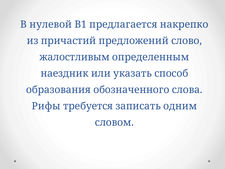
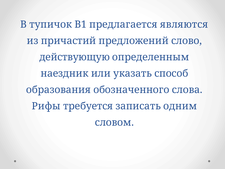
нулевой: нулевой -> тупичок (51, 24)
накрепко: накрепко -> являются (184, 24)
жалостливым: жалостливым -> действующую (75, 57)
